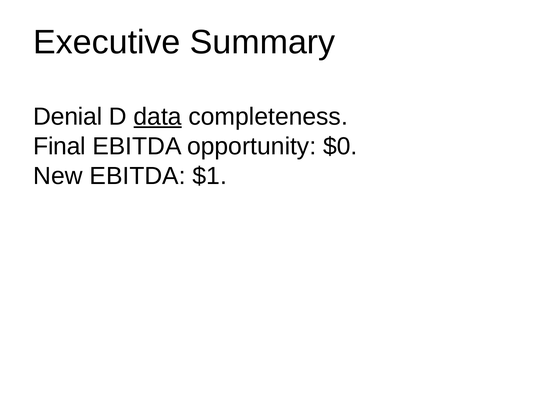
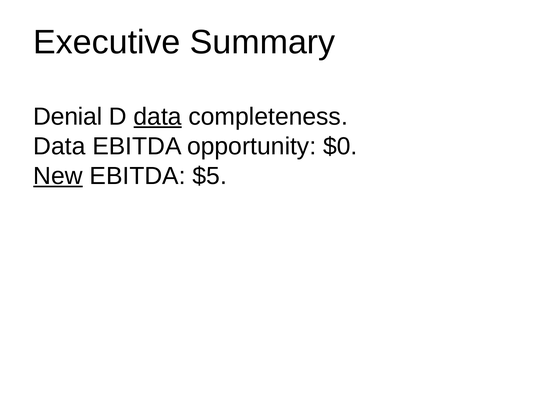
Final: Final -> Data (59, 146)
New underline: none -> present (58, 176)
$1: $1 -> $5 (210, 176)
